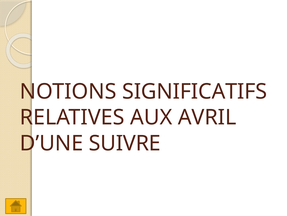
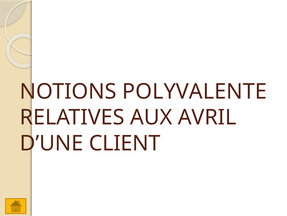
SIGNIFICATIFS: SIGNIFICATIFS -> POLYVALENTE (195, 91)
SUIVRE: SUIVRE -> CLIENT (125, 143)
